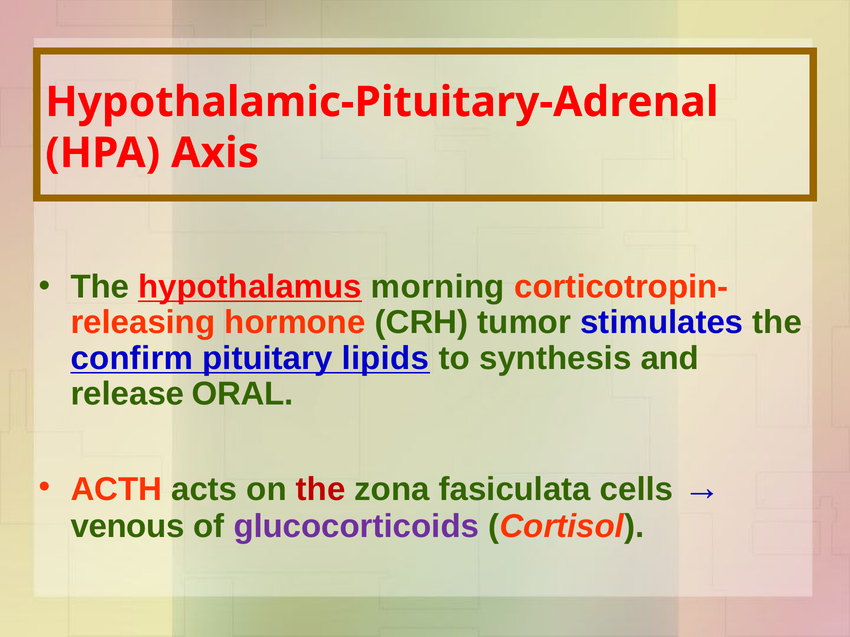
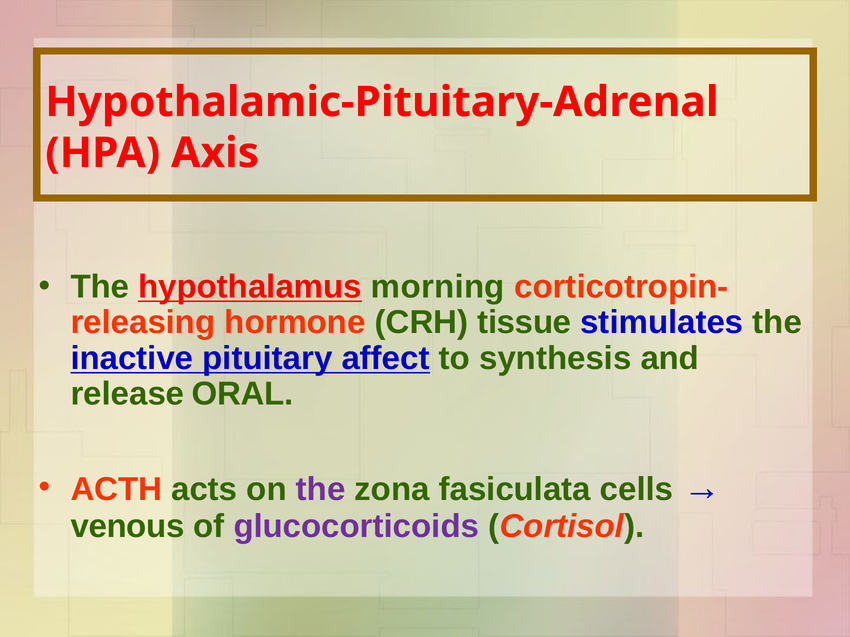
tumor: tumor -> tissue (524, 323)
confirm: confirm -> inactive (132, 359)
lipids: lipids -> affect (386, 359)
the colour: red -> purple (321, 490)
